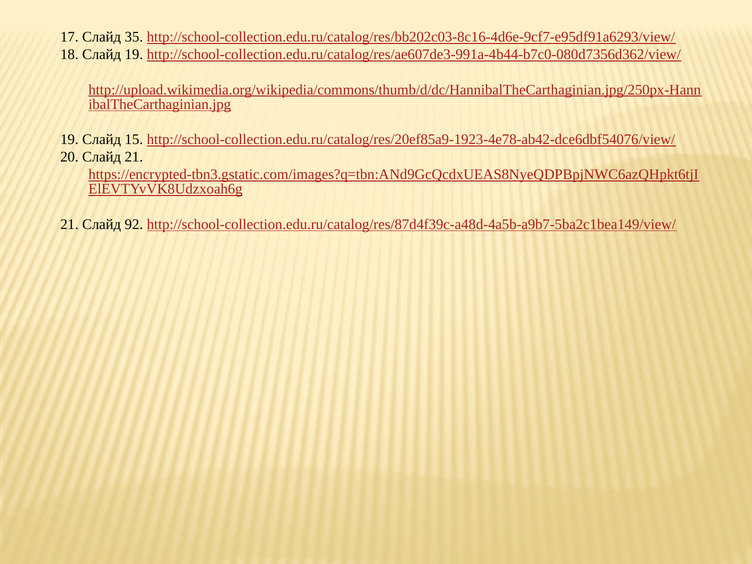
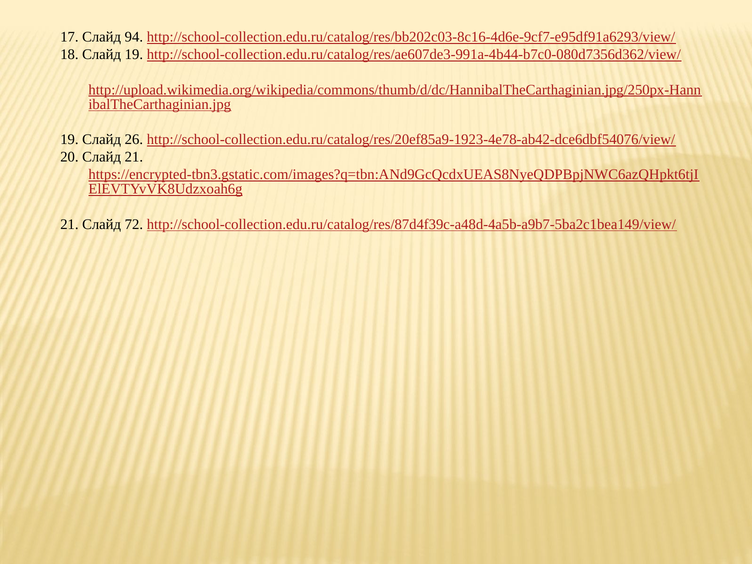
35: 35 -> 94 (134, 37)
15: 15 -> 26 (134, 139)
92: 92 -> 72 (134, 224)
